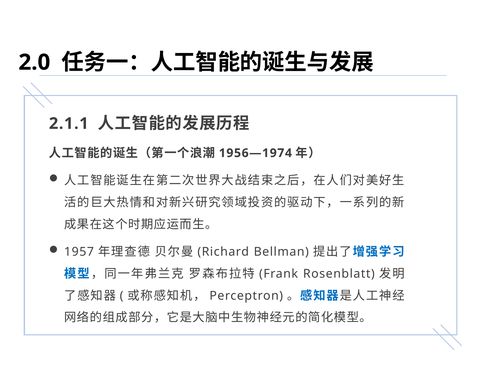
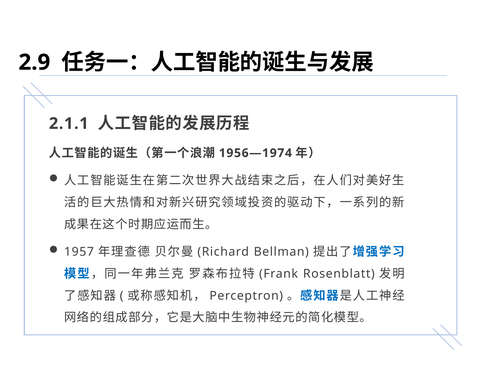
2.0: 2.0 -> 2.9 (34, 62)
